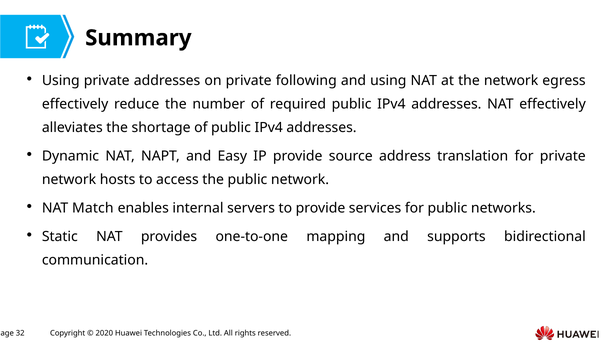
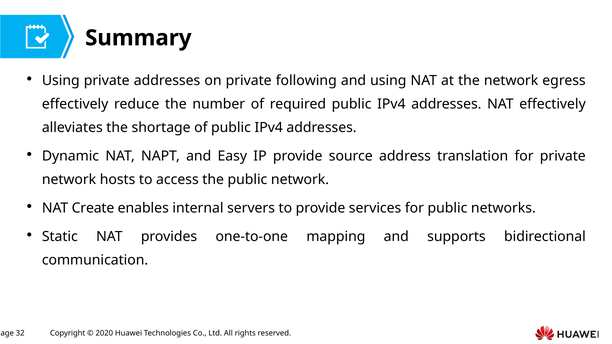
Match: Match -> Create (93, 208)
